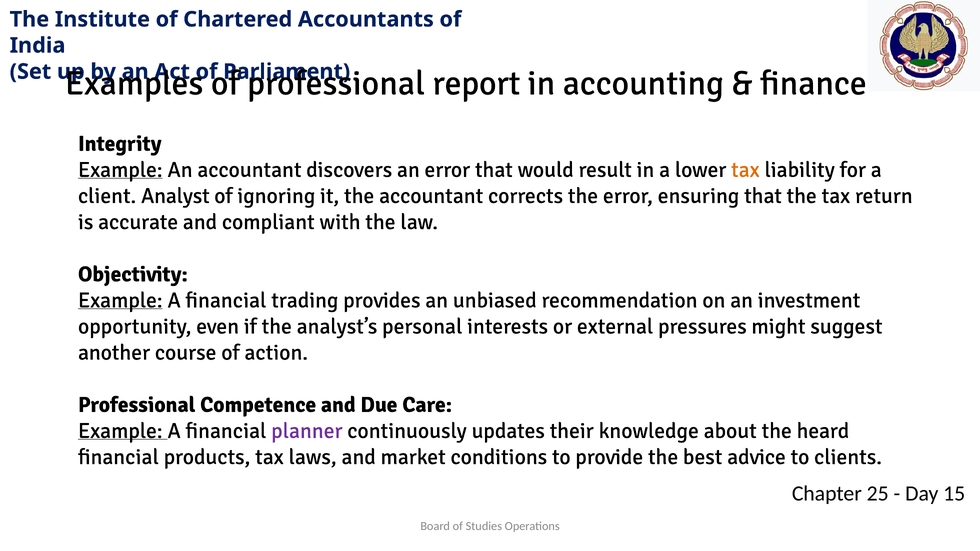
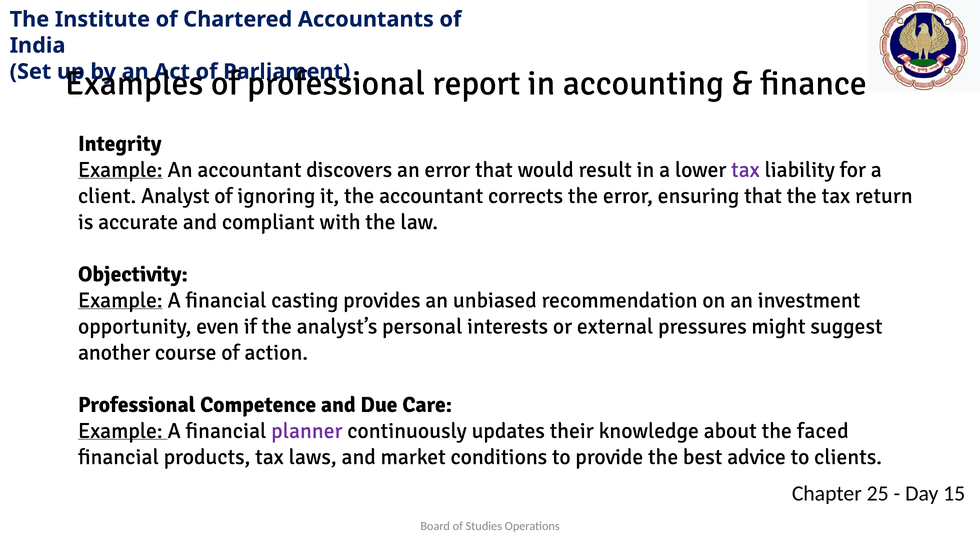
tax colour: orange -> purple (745, 170)
trading: trading -> casting (305, 300)
heard: heard -> faced (823, 431)
